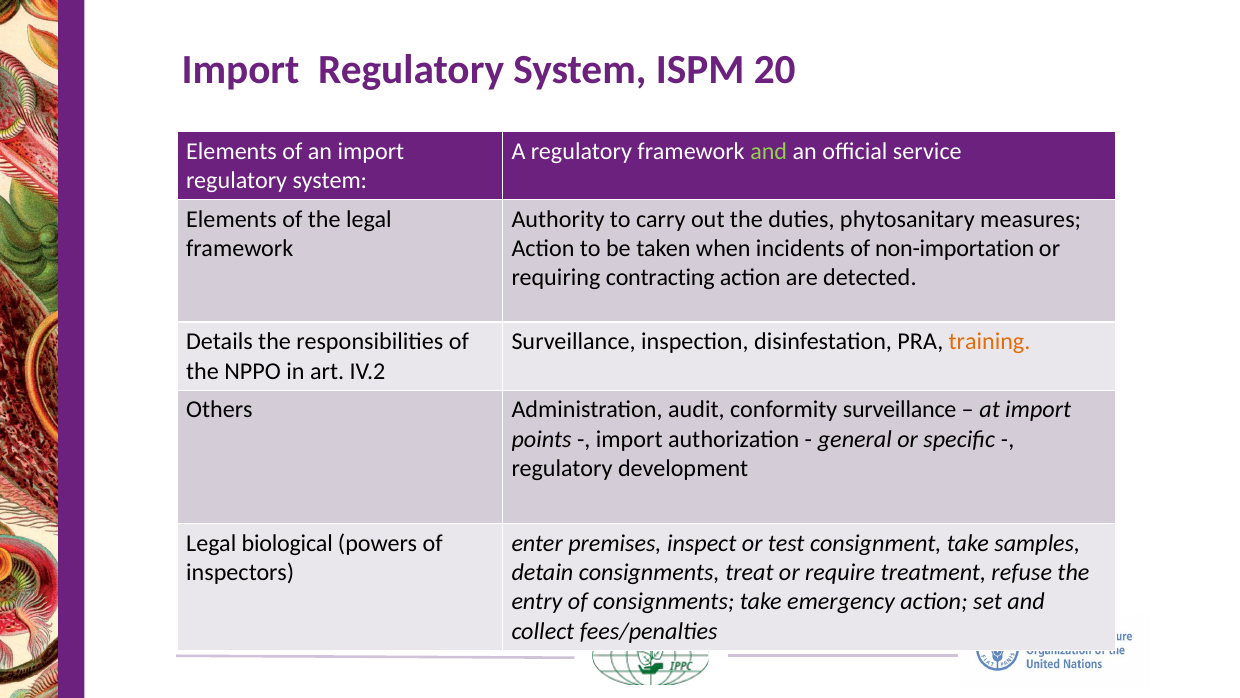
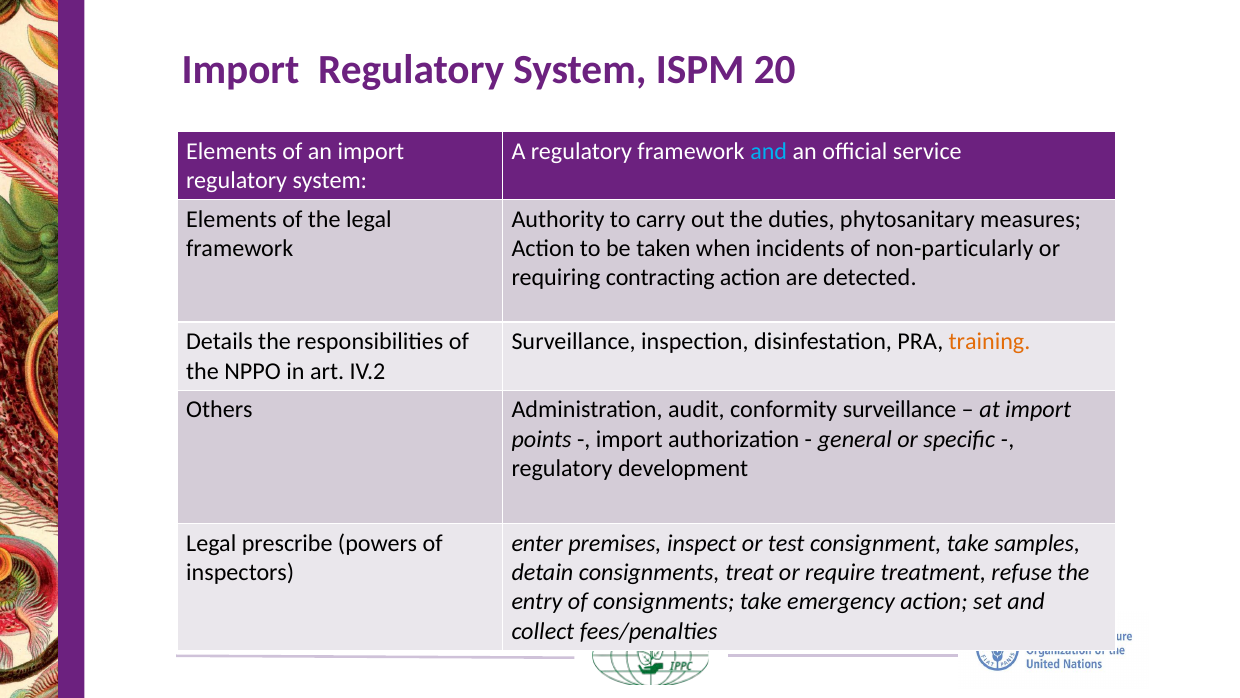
and colour: light green -> light blue (769, 151)
non-importation: non-importation -> non-particularly (955, 248)
biological: biological -> prescribe (287, 543)
